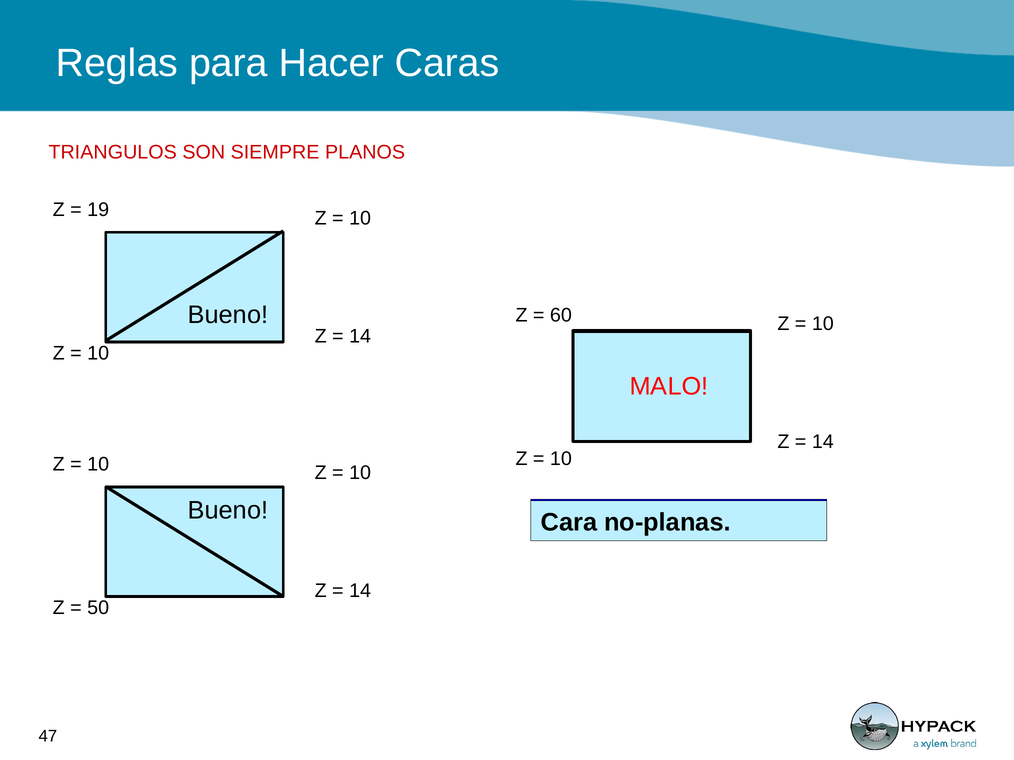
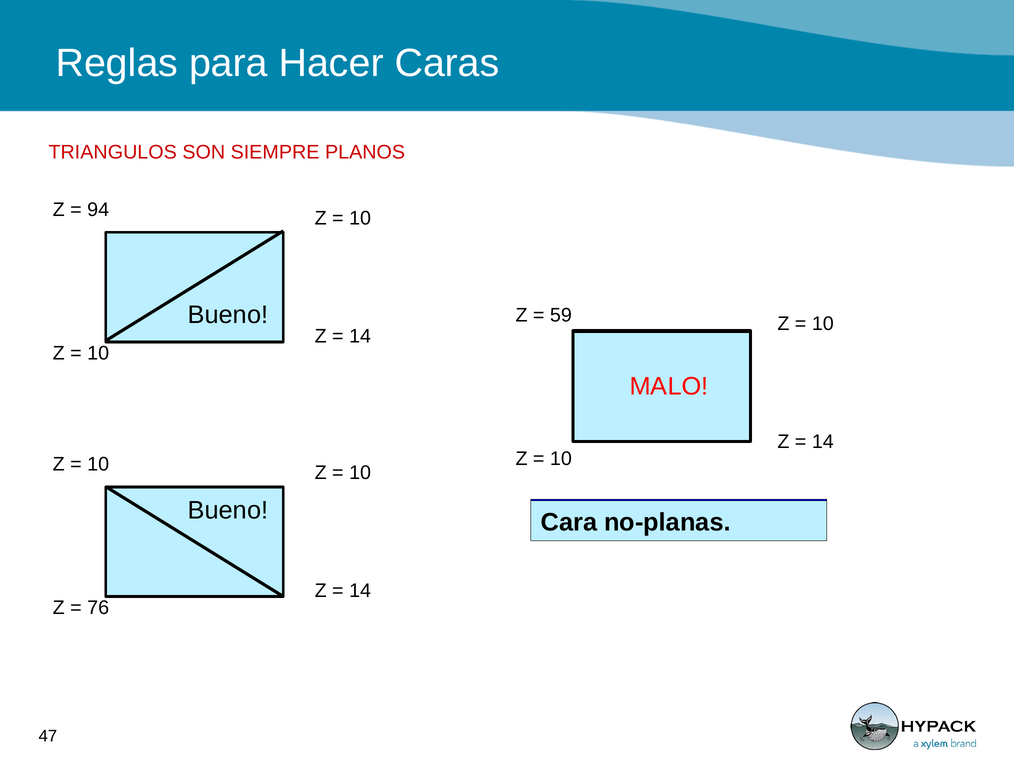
19: 19 -> 94 (98, 210)
60: 60 -> 59 (561, 315)
50: 50 -> 76 (98, 608)
